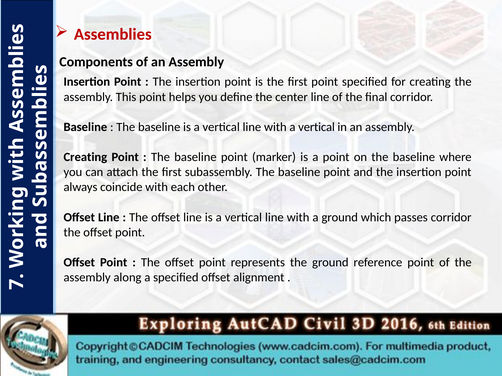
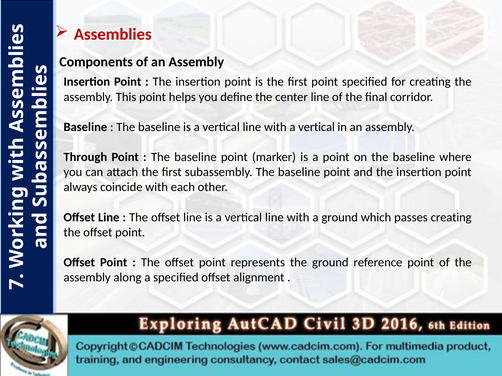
Creating: Creating -> Through (85, 157)
passes corridor: corridor -> creating (451, 218)
